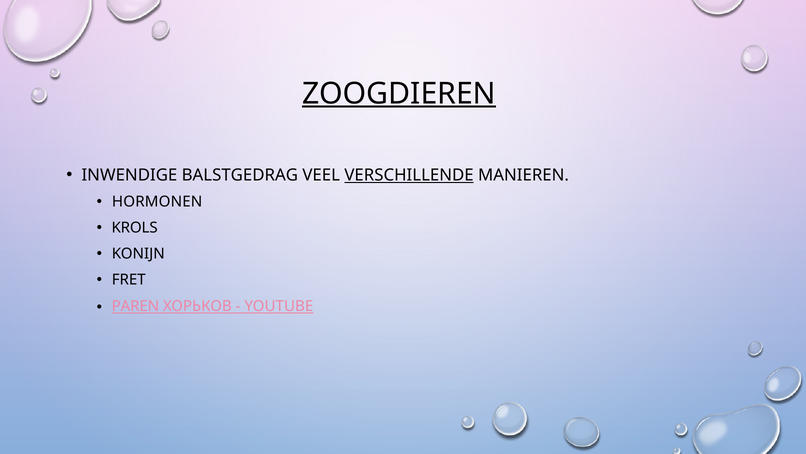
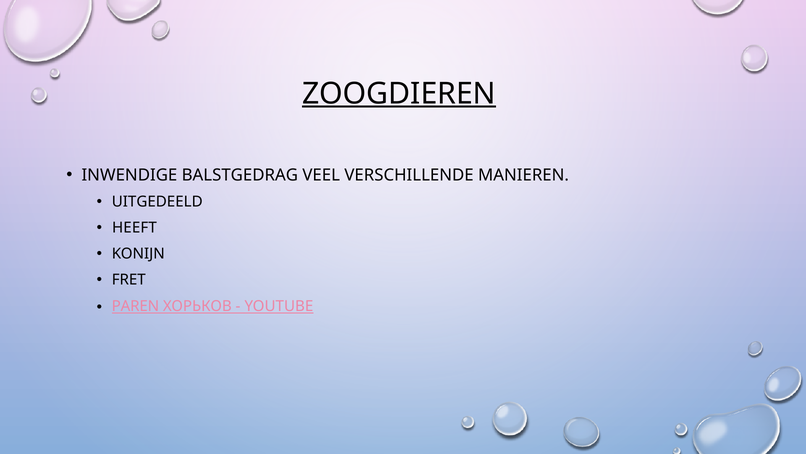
VERSCHILLENDE underline: present -> none (409, 175)
HORMONEN: HORMONEN -> UITGEDEELD (157, 202)
KROLS: KROLS -> HEEFT (134, 228)
